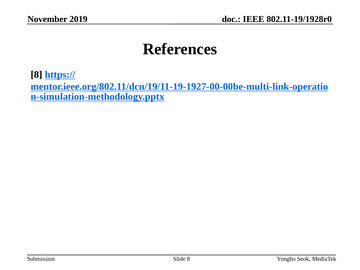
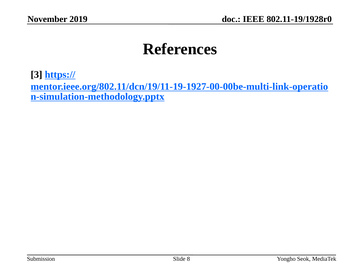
8: 8 -> 3 (36, 75)
